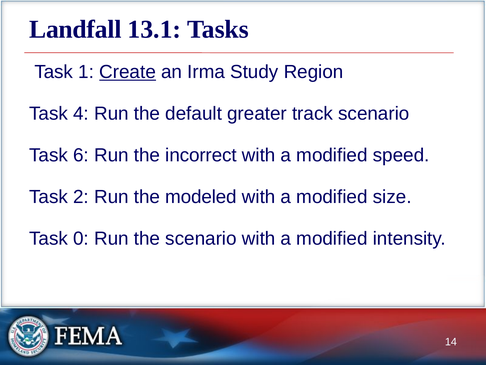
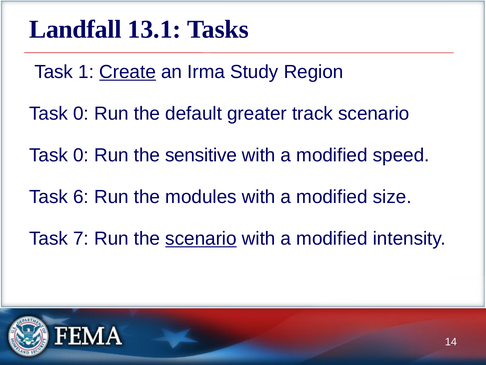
4: 4 -> 0 (81, 113)
6: 6 -> 0 (81, 155)
incorrect: incorrect -> sensitive (201, 155)
2: 2 -> 6 (81, 197)
modeled: modeled -> modules (201, 197)
0: 0 -> 7 (81, 238)
scenario underline: none -> present (201, 238)
